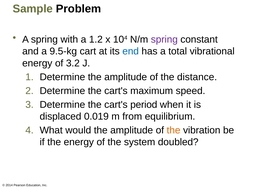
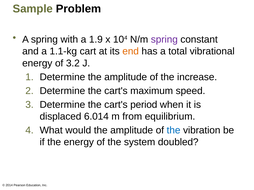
1.2: 1.2 -> 1.9 (96, 40)
9.5-kg: 9.5-kg -> 1.1-kg (63, 51)
end colour: blue -> orange (131, 51)
distance: distance -> increase (197, 77)
0.019: 0.019 -> 6.014 (96, 117)
the colour: orange -> blue (174, 131)
